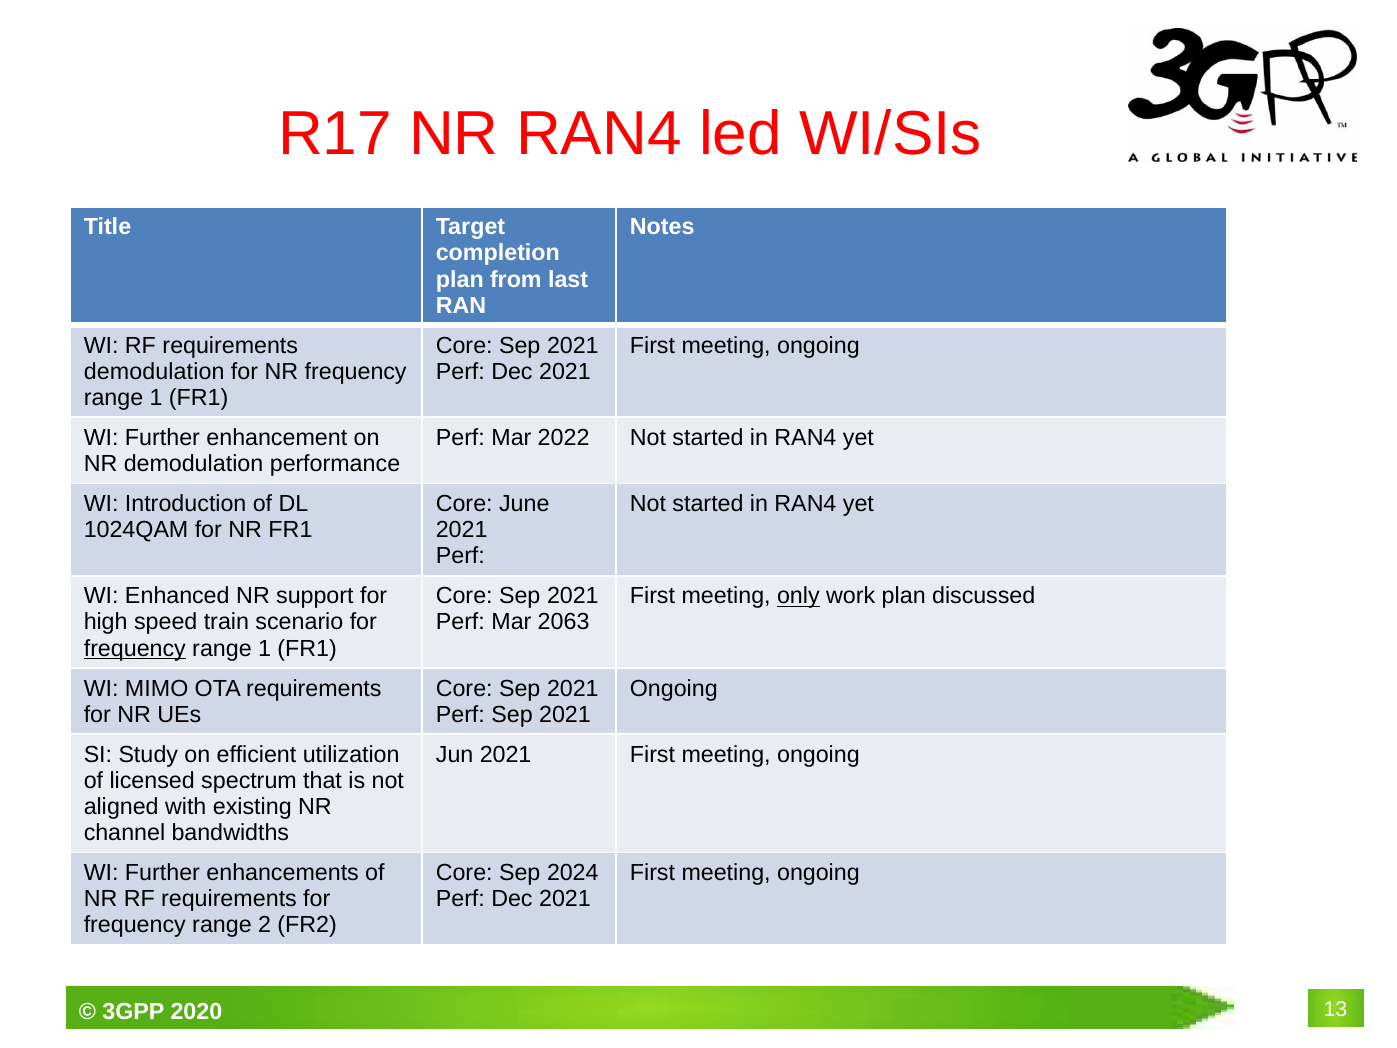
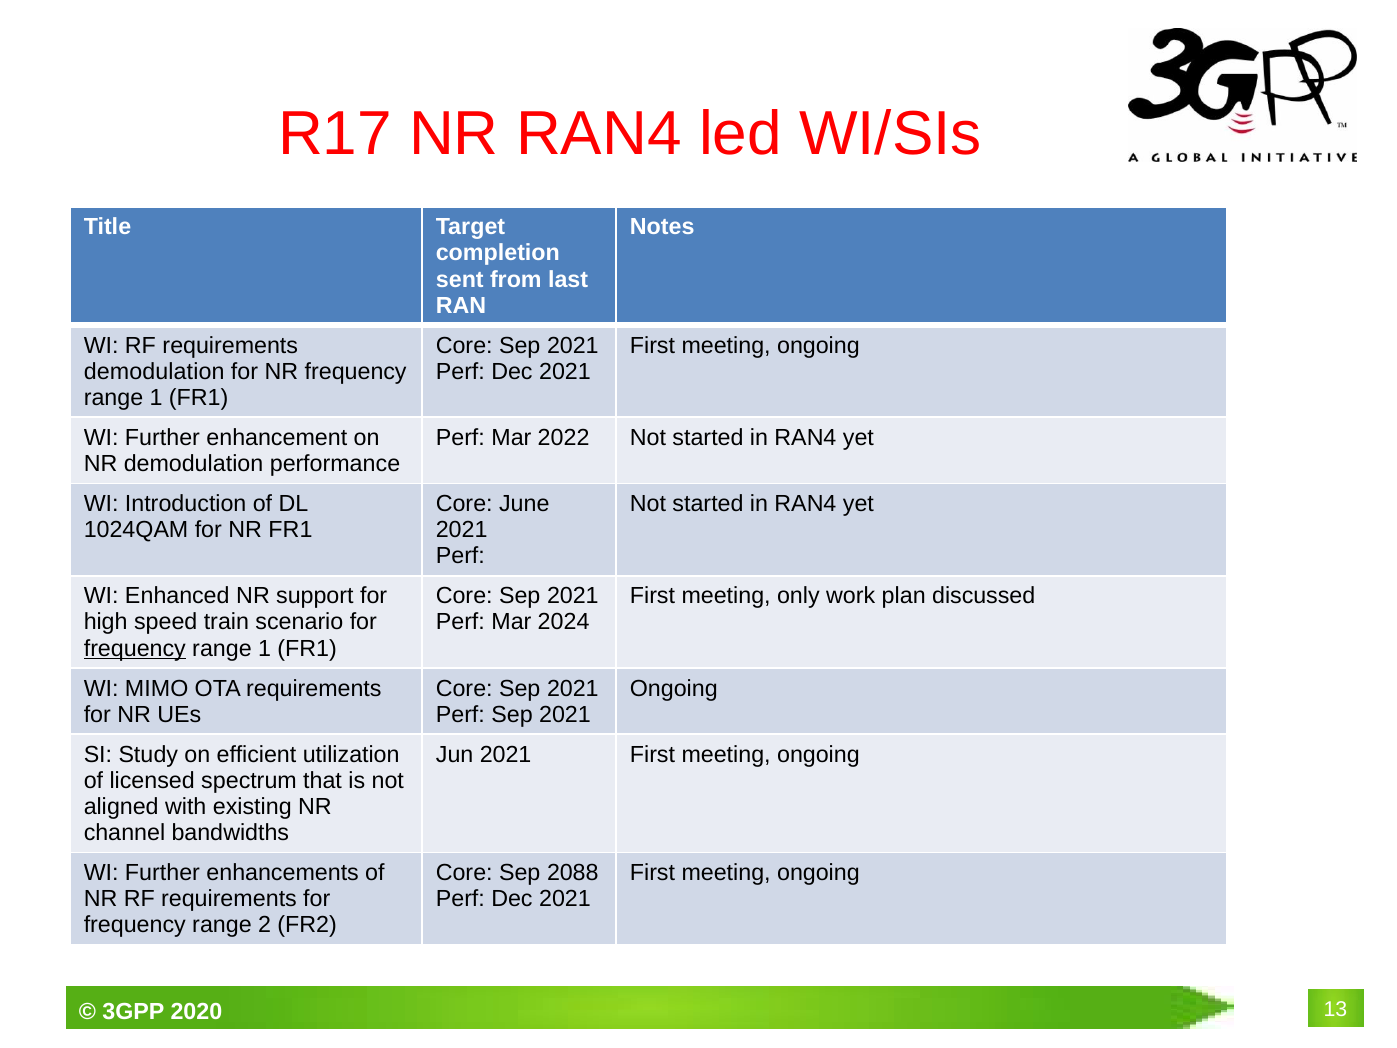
plan: plan -> sent (460, 279)
only underline: present -> none (798, 596)
2063: 2063 -> 2024 (564, 622)
2024: 2024 -> 2088 (573, 873)
